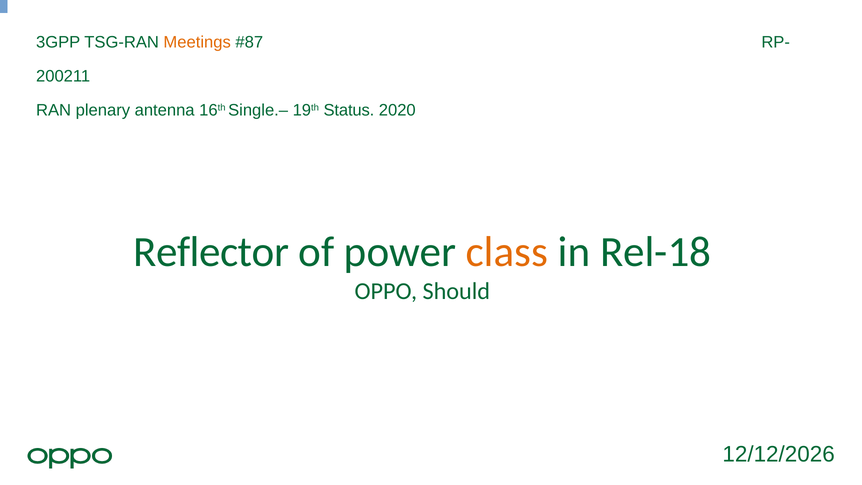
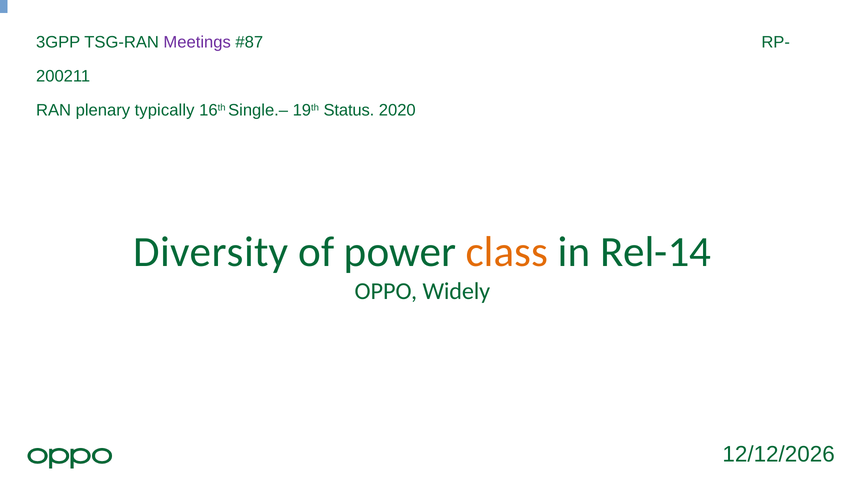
Meetings colour: orange -> purple (197, 42)
antenna: antenna -> typically (165, 110)
Reflector: Reflector -> Diversity (211, 252)
Rel-18: Rel-18 -> Rel-14 (656, 252)
Should: Should -> Widely (456, 291)
